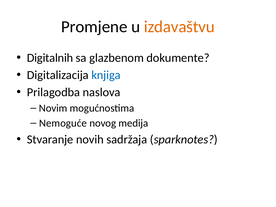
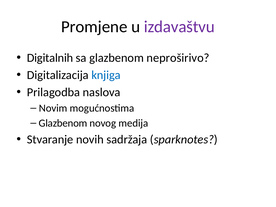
izdavaštvu colour: orange -> purple (179, 27)
dokumente: dokumente -> neproširivo (178, 58)
Nemoguće: Nemoguće -> Glazbenom (63, 123)
